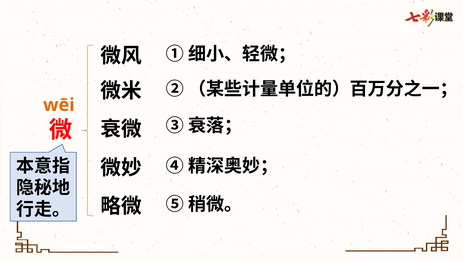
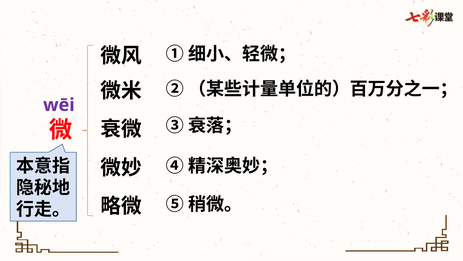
wēi colour: orange -> purple (59, 105)
